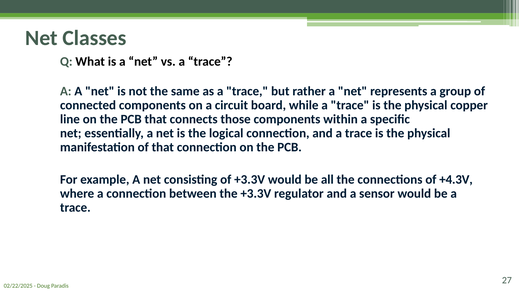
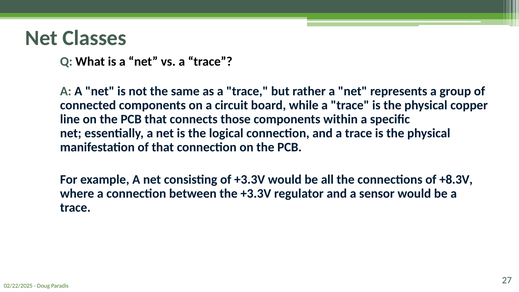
+4.3V: +4.3V -> +8.3V (456, 180)
